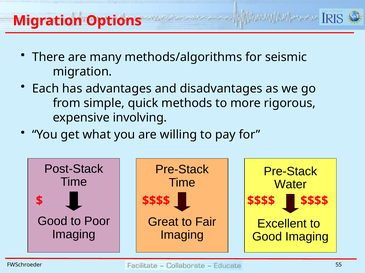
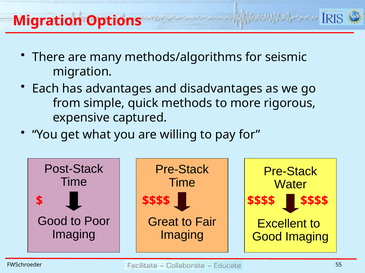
involving: involving -> captured (140, 118)
